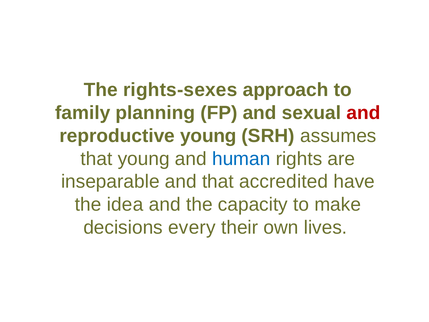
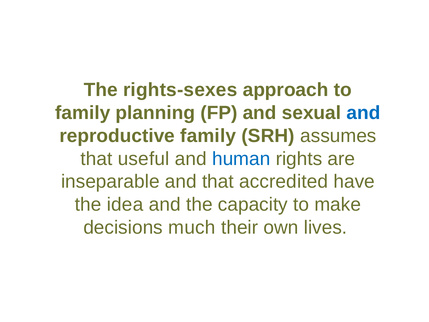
and colour: red -> blue (363, 113)
reproductive young: young -> family (208, 136)
that young: young -> useful (144, 159)
every: every -> much (192, 227)
